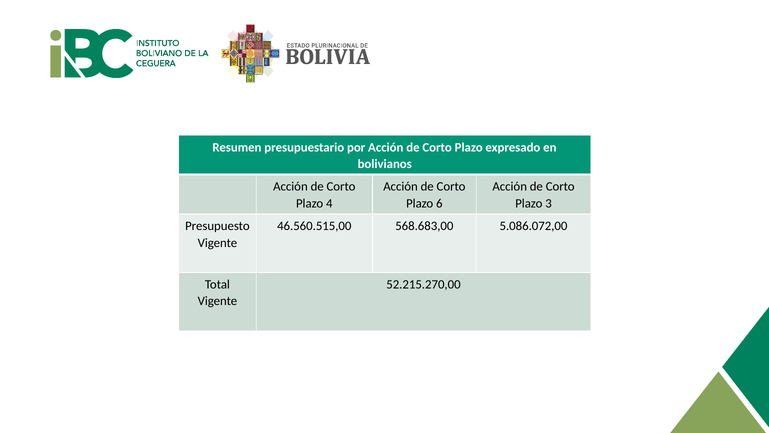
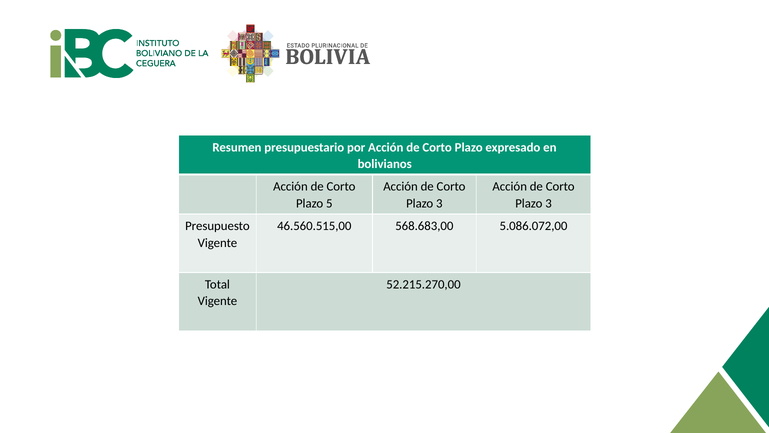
4: 4 -> 5 (329, 203)
6: 6 -> 3 (439, 203)
